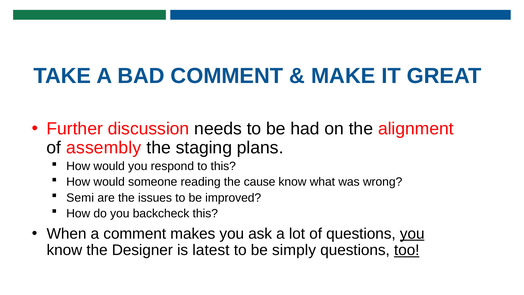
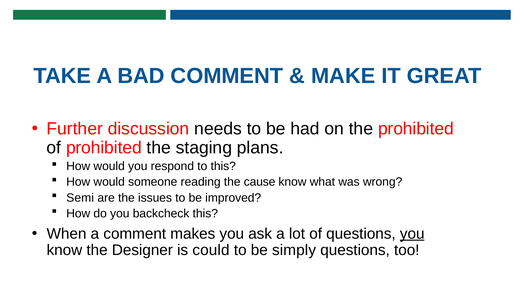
the alignment: alignment -> prohibited (416, 129)
of assembly: assembly -> prohibited (104, 148)
latest: latest -> could (211, 250)
too underline: present -> none (407, 250)
